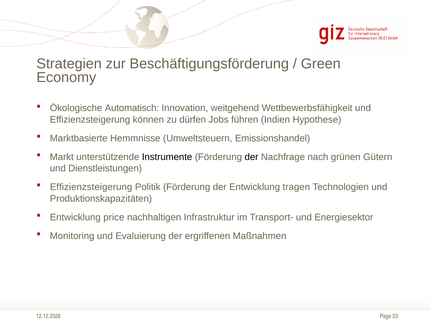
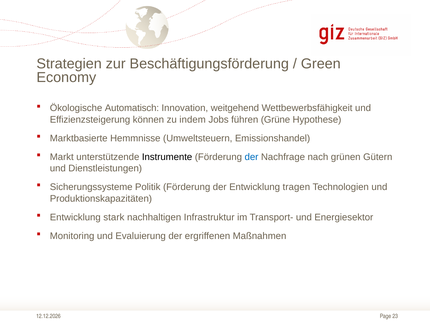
dürfen: dürfen -> indem (193, 119)
Indien: Indien -> Grüne (275, 119)
der colour: black -> blue (252, 157)
Effizienzsteigerung: Effizienzsteigerung -> Sicherungssysteme (91, 187)
price: price -> stark (114, 217)
